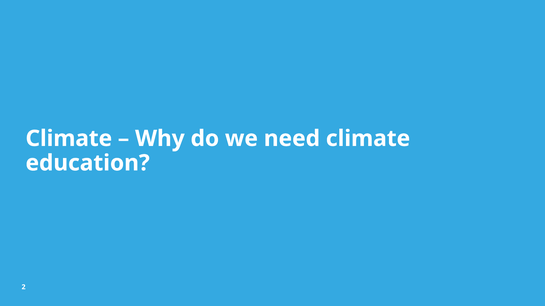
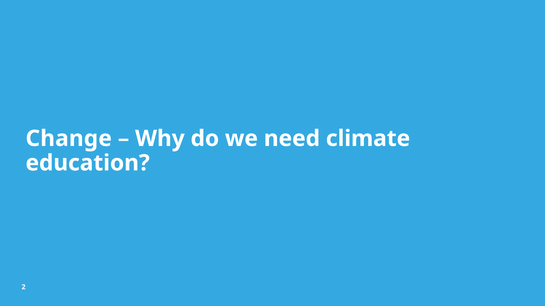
Climate: Climate -> Change (69, 139)
